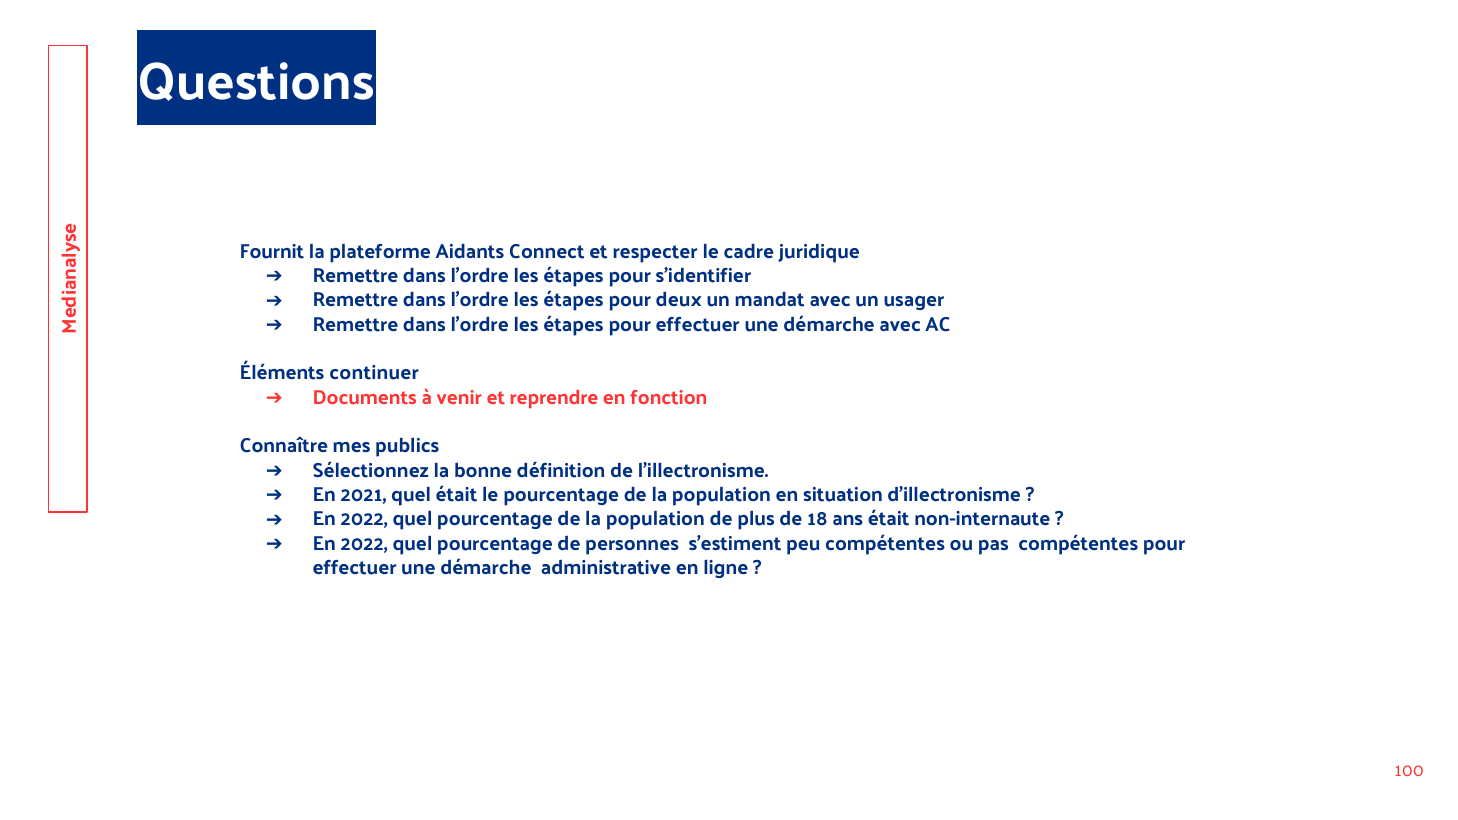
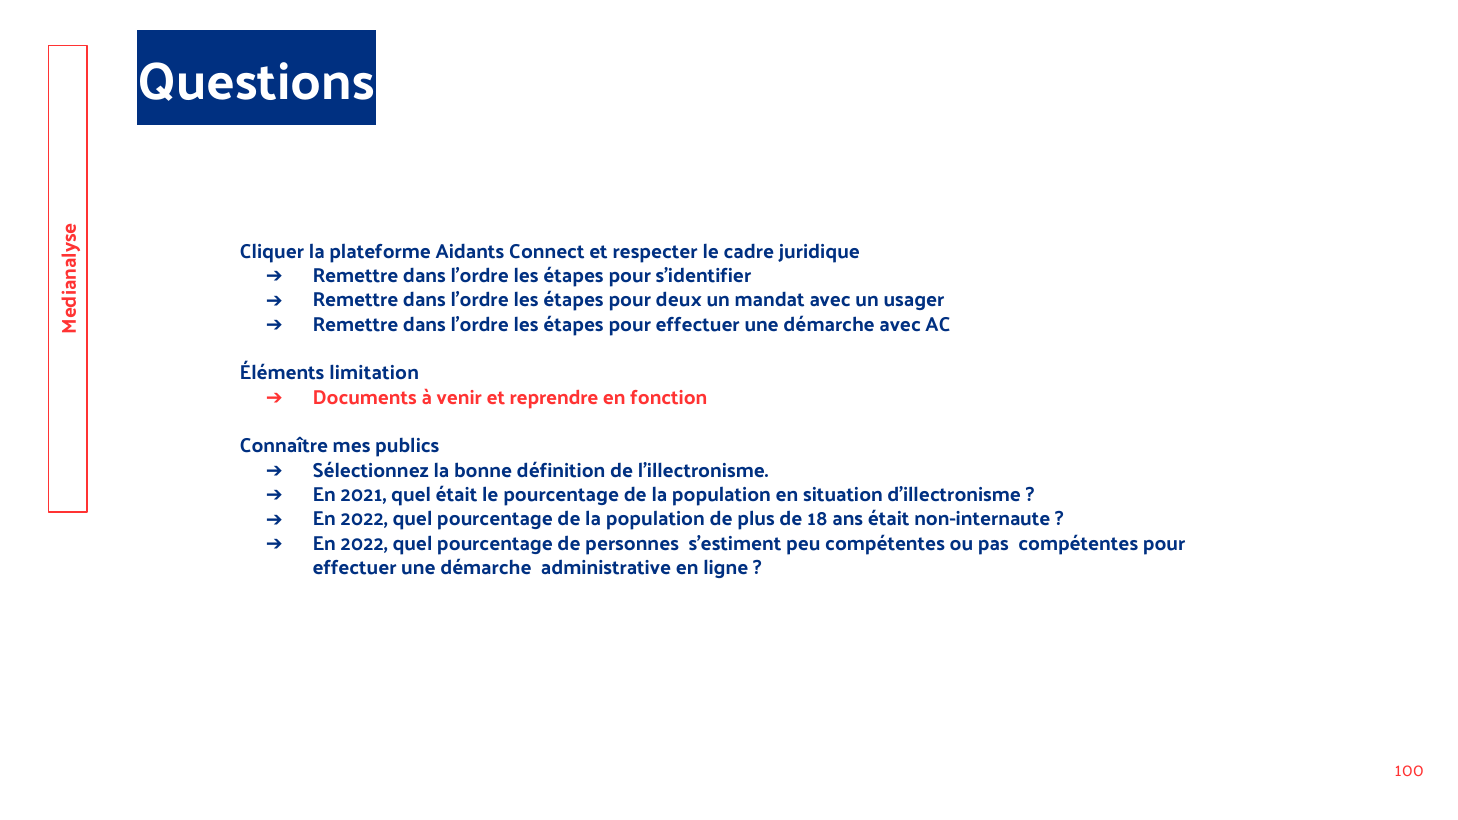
Fournit: Fournit -> Cliquer (272, 252)
continuer: continuer -> limitation (374, 373)
